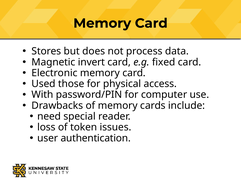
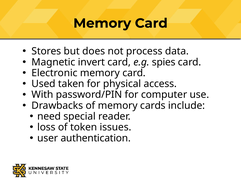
fixed: fixed -> spies (164, 62)
those: those -> taken (71, 84)
